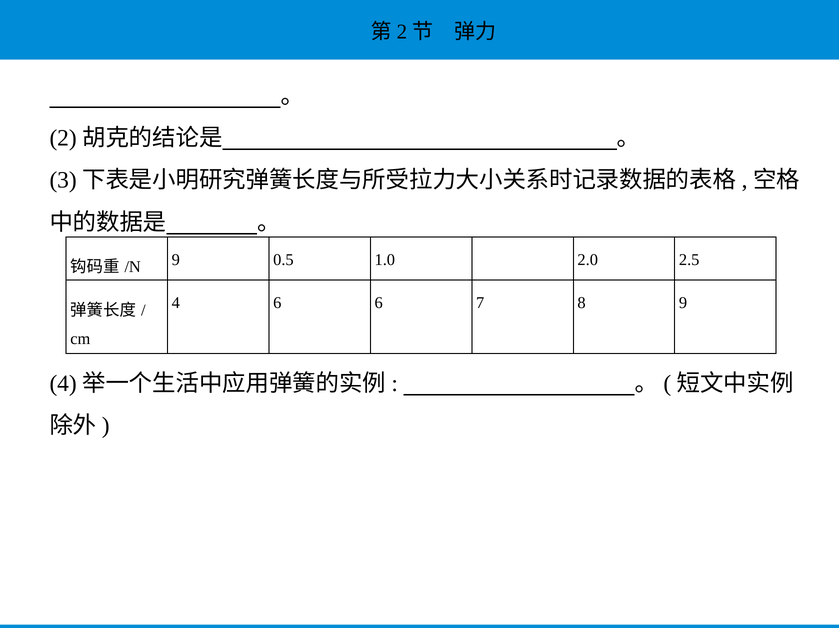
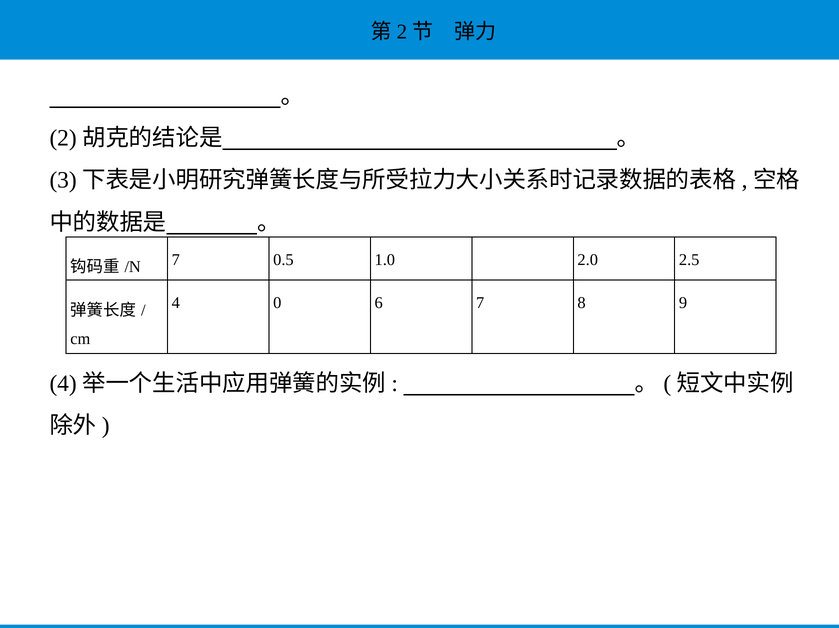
9: 9 -> 7 (176, 259)
4 6: 6 -> 0 (277, 303)
